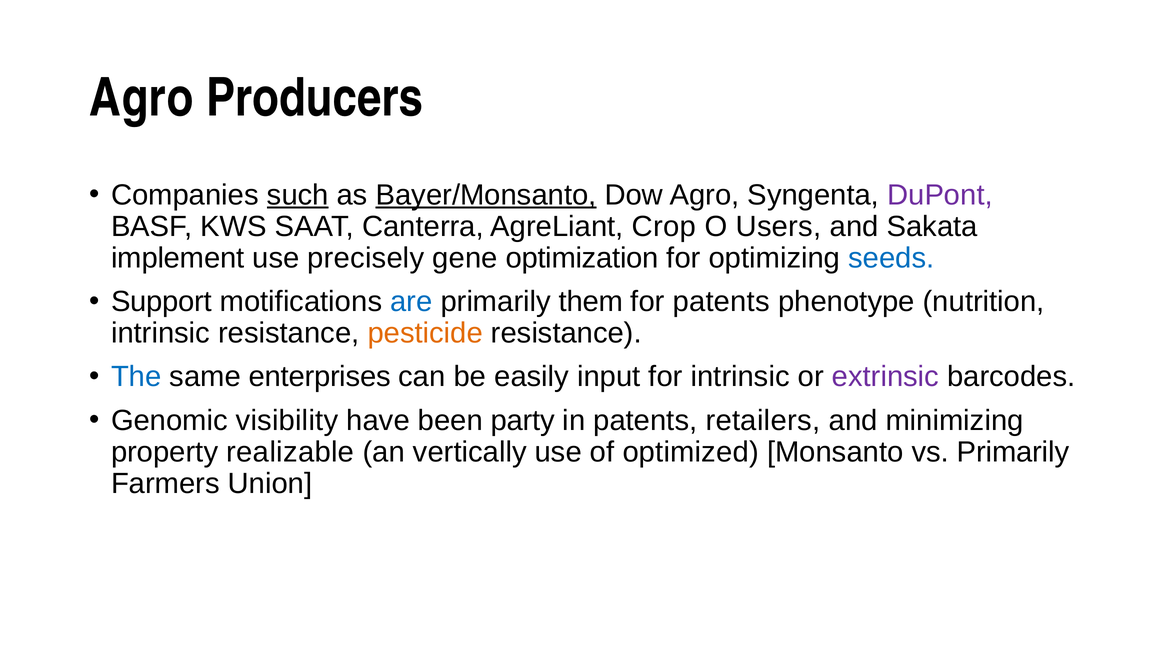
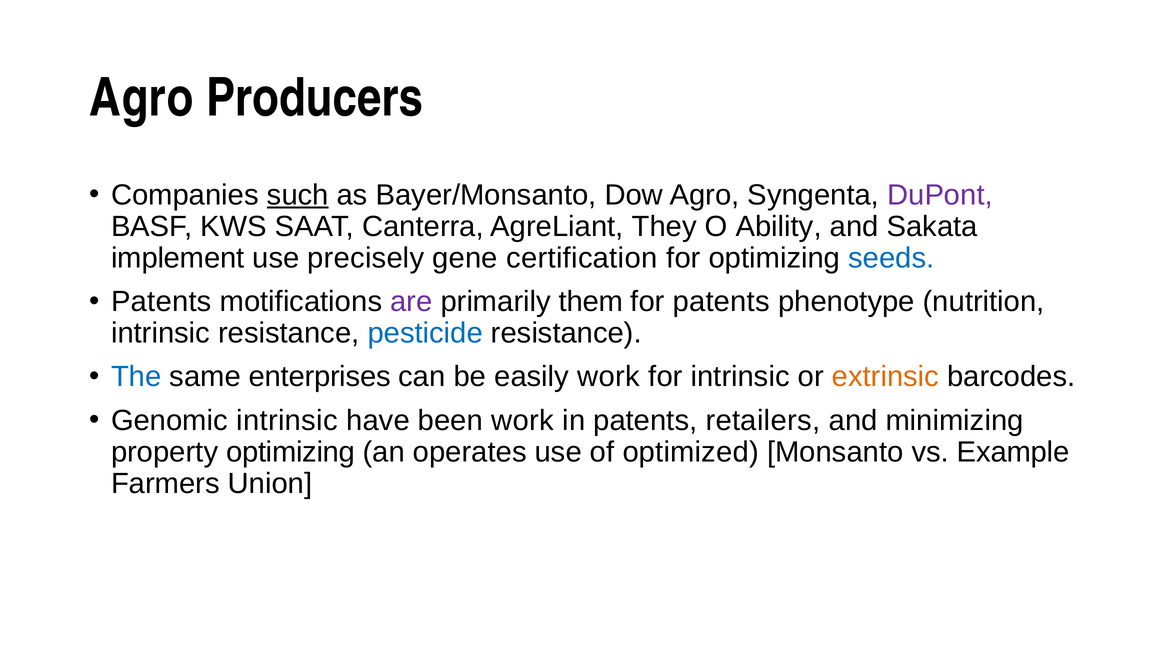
Bayer/Monsanto underline: present -> none (486, 195)
Crop: Crop -> They (664, 227)
Users: Users -> Ability (779, 227)
optimization: optimization -> certification (582, 258)
Support: Support -> Patents (161, 302)
are colour: blue -> purple (411, 302)
pesticide colour: orange -> blue (425, 333)
easily input: input -> work (609, 377)
extrinsic colour: purple -> orange (885, 377)
Genomic visibility: visibility -> intrinsic (287, 421)
been party: party -> work (523, 421)
property realizable: realizable -> optimizing (291, 452)
vertically: vertically -> operates (470, 452)
vs Primarily: Primarily -> Example (1013, 452)
